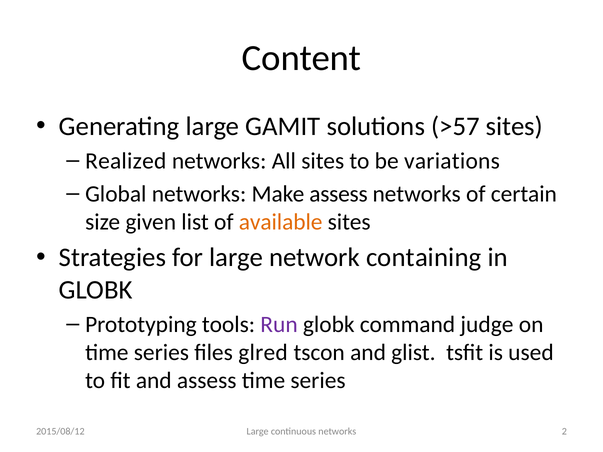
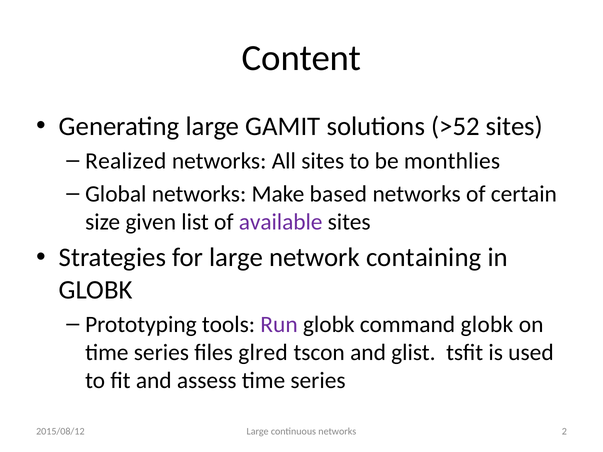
>57: >57 -> >52 (455, 127)
variations: variations -> monthlies (452, 161)
Make assess: assess -> based (338, 194)
available colour: orange -> purple (281, 222)
command judge: judge -> globk (487, 325)
